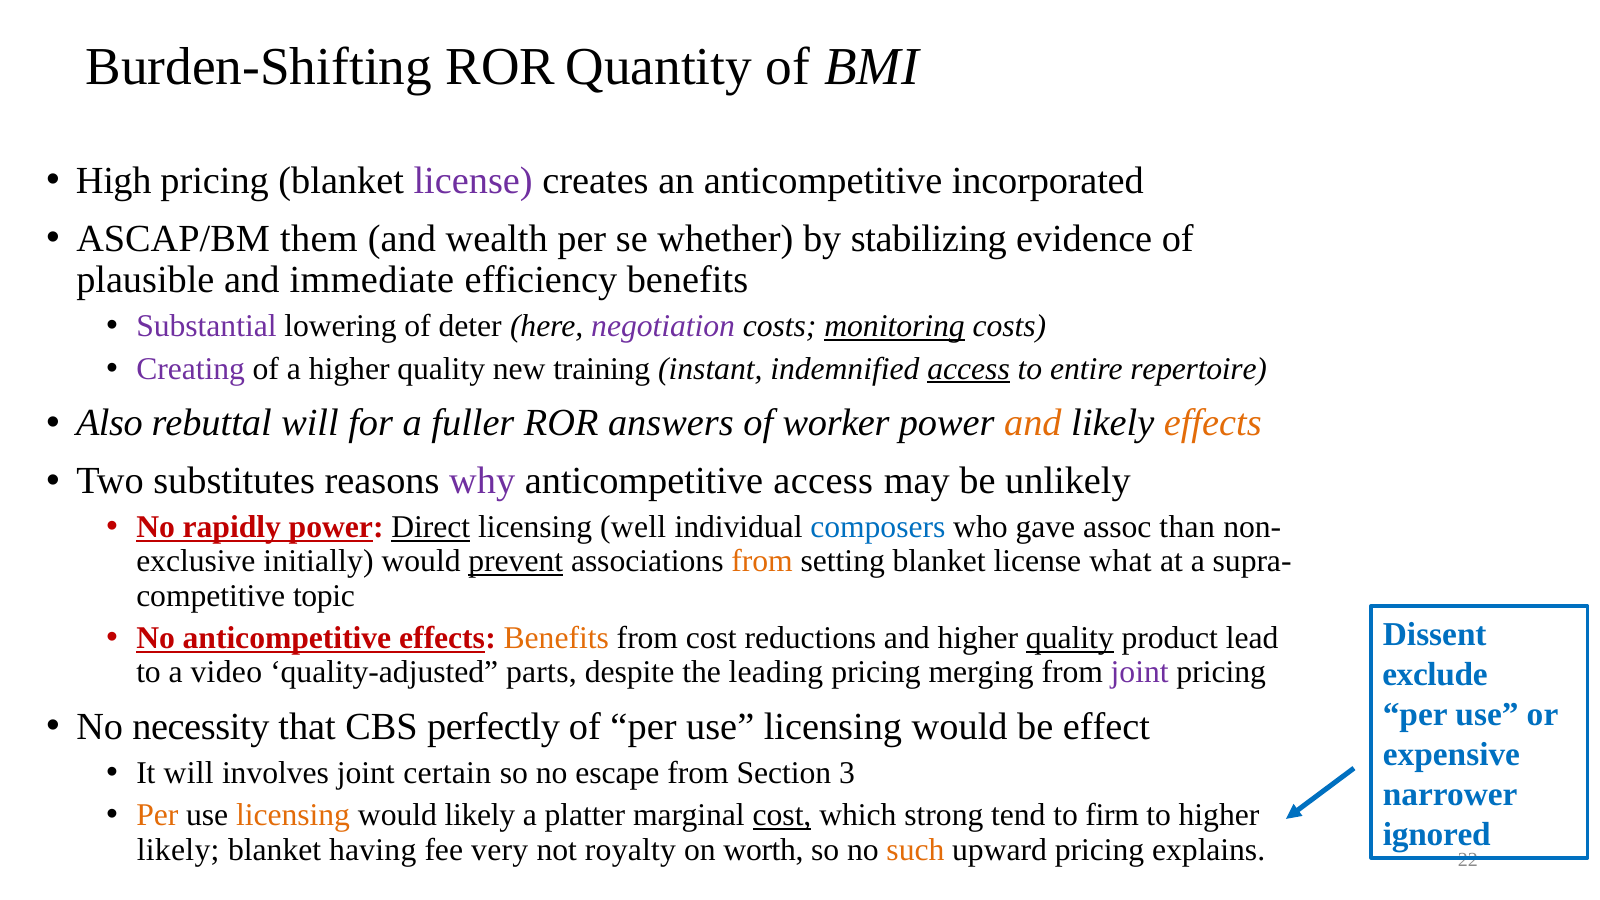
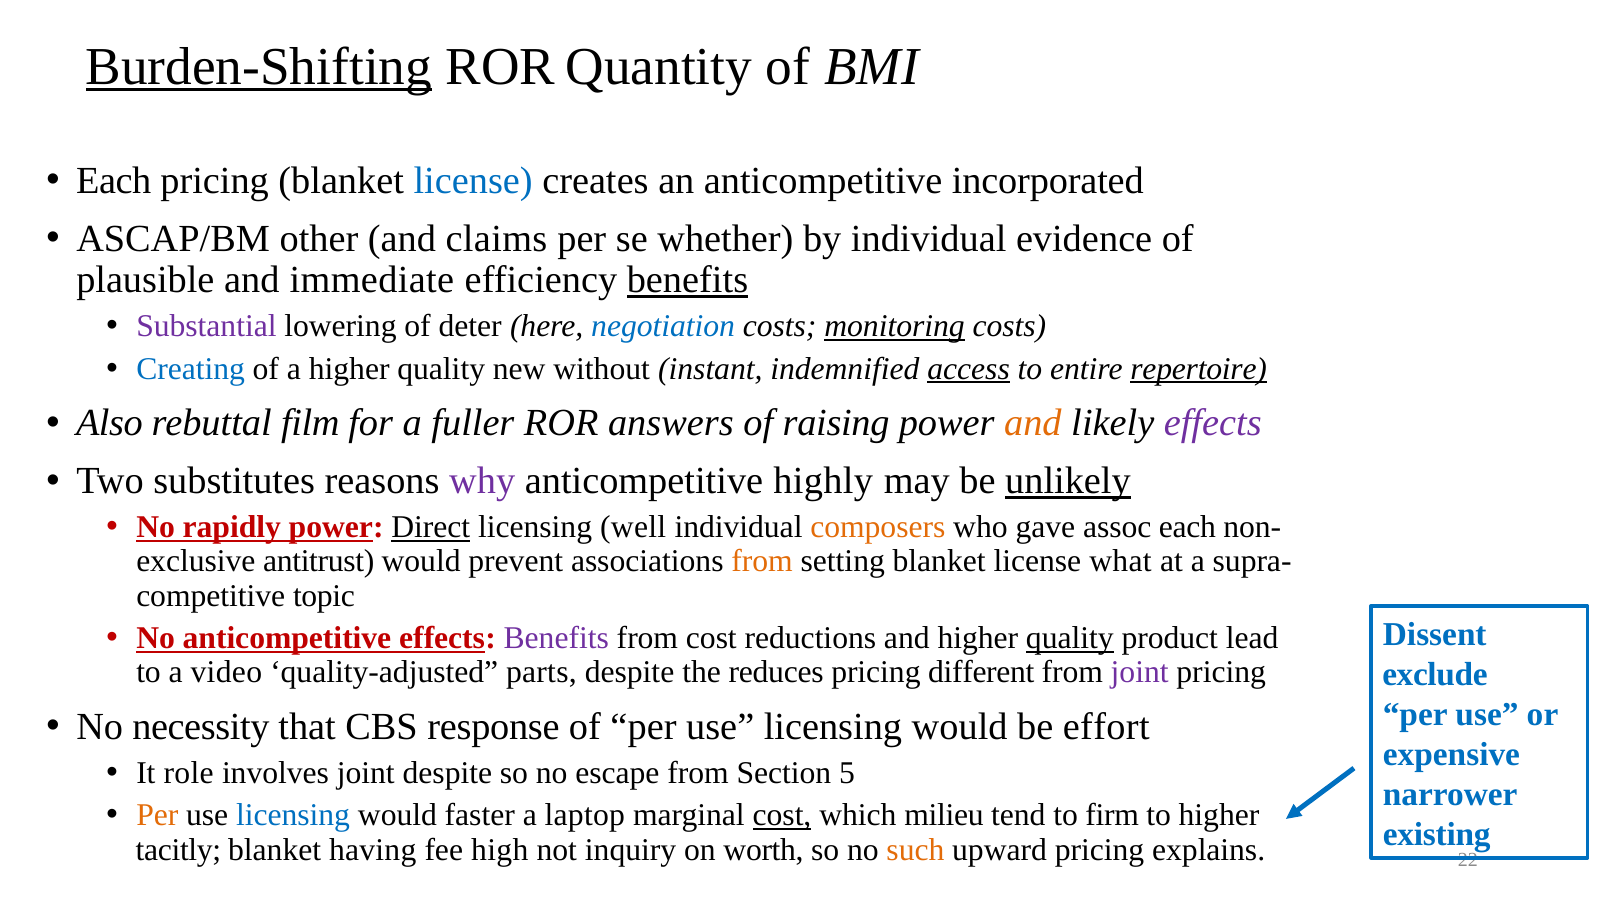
Burden-Shifting underline: none -> present (259, 67)
High: High -> Each (114, 181)
license colour: purple -> blue (473, 181)
them: them -> other (319, 239)
wealth: wealth -> claims (496, 239)
by stabilizing: stabilizing -> individual (929, 239)
benefits underline: none -> present (687, 280)
negotiation colour: purple -> blue (663, 326)
Creating colour: purple -> blue (191, 369)
training: training -> without (602, 369)
repertoire underline: none -> present (1199, 369)
rebuttal will: will -> film (310, 423)
worker: worker -> raising (836, 423)
effects colour: orange -> purple (1213, 423)
anticompetitive access: access -> highly (823, 481)
unlikely underline: none -> present (1068, 481)
composers colour: blue -> orange (878, 527)
assoc than: than -> each (1187, 527)
initially: initially -> antitrust (319, 561)
prevent underline: present -> none (516, 561)
Benefits colour: orange -> purple (556, 638)
leading: leading -> reduces (776, 672)
merging: merging -> different (981, 672)
perfectly: perfectly -> response (493, 727)
effect: effect -> effort (1106, 727)
It will: will -> role (189, 773)
joint certain: certain -> despite (447, 773)
3: 3 -> 5 (847, 773)
licensing colour: orange -> blue (293, 816)
would likely: likely -> faster (480, 816)
platter: platter -> laptop (585, 816)
strong: strong -> milieu (944, 816)
ignored: ignored -> existing (1437, 834)
likely: likely -> tacitly (178, 850)
very: very -> high (500, 850)
royalty: royalty -> inquiry (631, 850)
